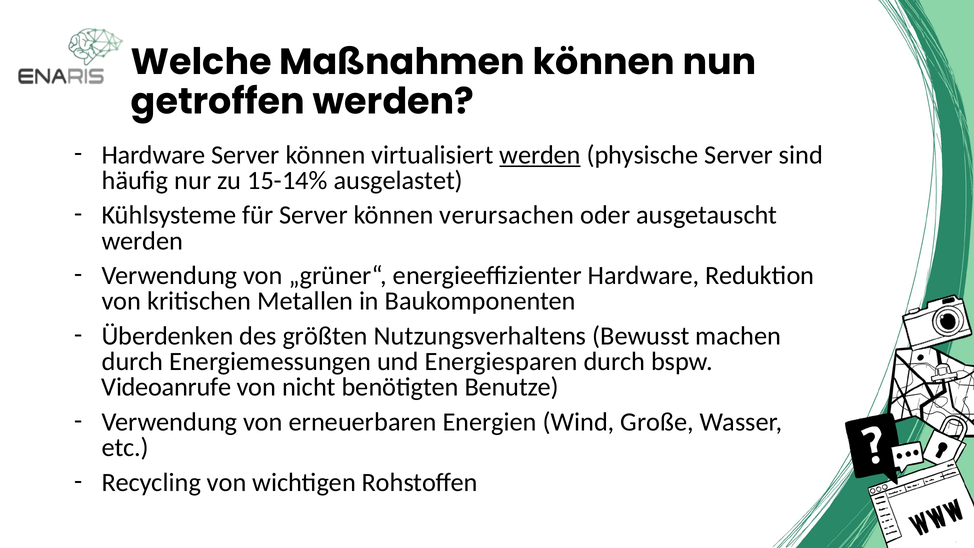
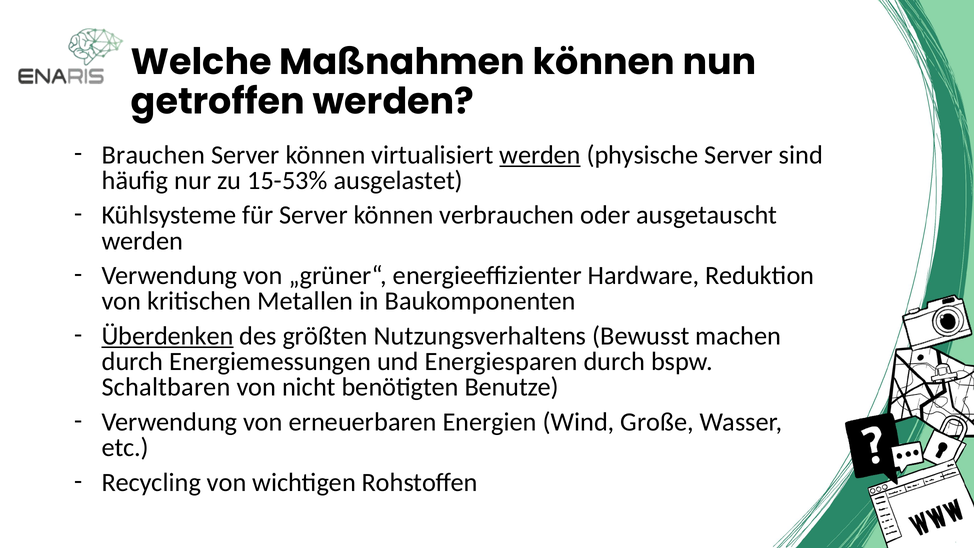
Hardware: Hardware -> Brauchen (153, 155)
15-14%: 15-14% -> 15-53% (287, 180)
verursachen: verursachen -> verbrauchen (507, 215)
Überdenken underline: none -> present (168, 336)
Videoanrufe: Videoanrufe -> Schaltbaren (166, 387)
